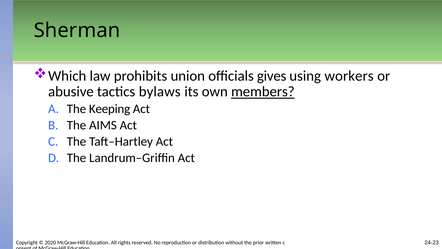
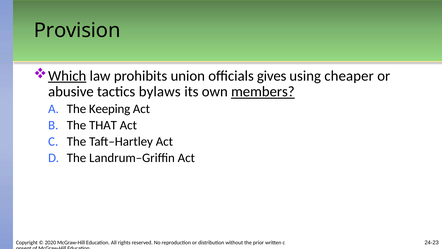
Sherman: Sherman -> Provision (77, 31)
Which underline: none -> present (67, 76)
workers: workers -> cheaper (349, 76)
AIMS: AIMS -> THAT (103, 125)
